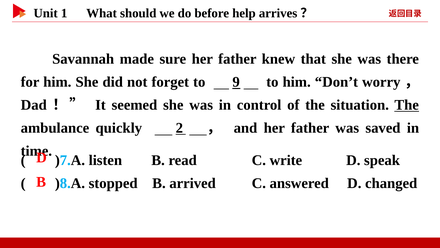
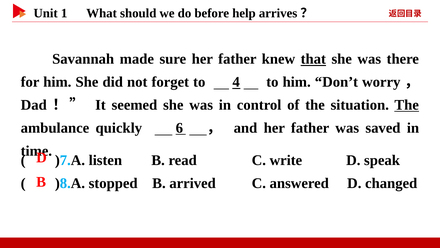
that underline: none -> present (313, 59)
9: 9 -> 4 (236, 82)
2: 2 -> 6 (179, 128)
